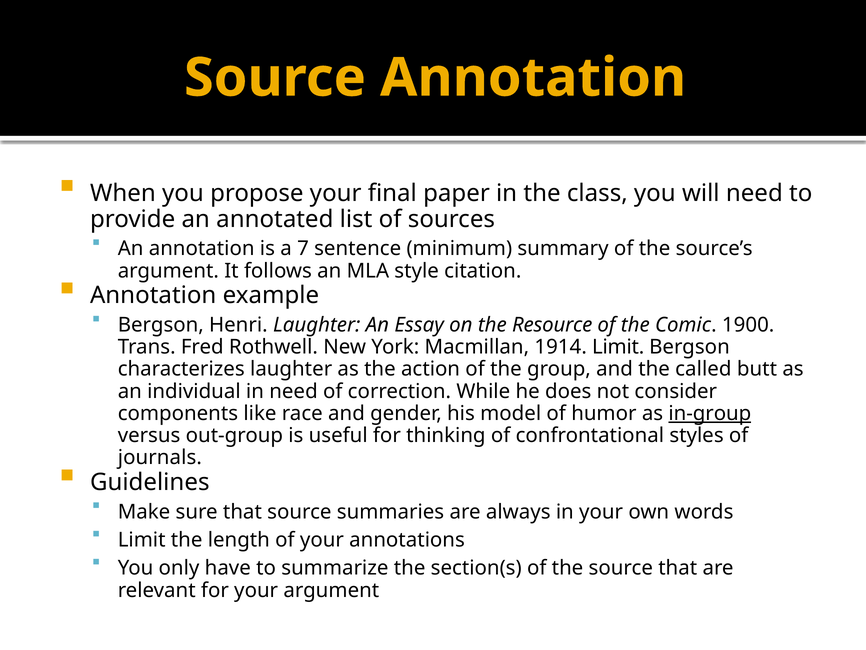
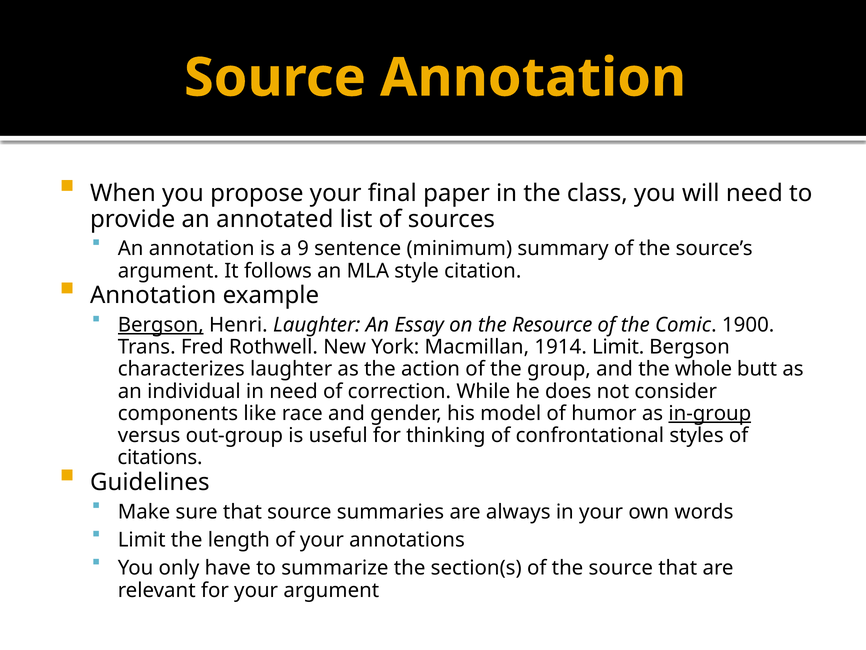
7: 7 -> 9 (303, 249)
Bergson underline: none -> present (161, 325)
called: called -> whole (704, 369)
journals: journals -> citations (160, 457)
